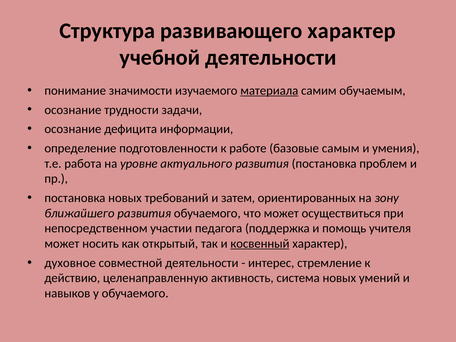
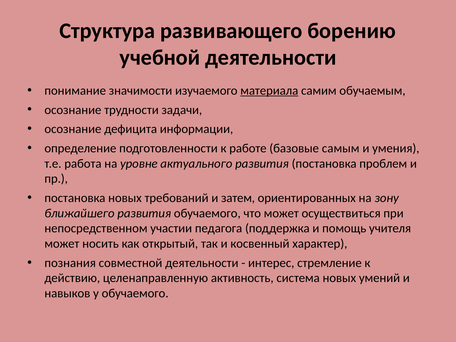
развивающего характер: характер -> борению (352, 31)
косвенный underline: present -> none (260, 244)
духовное: духовное -> познания (70, 263)
